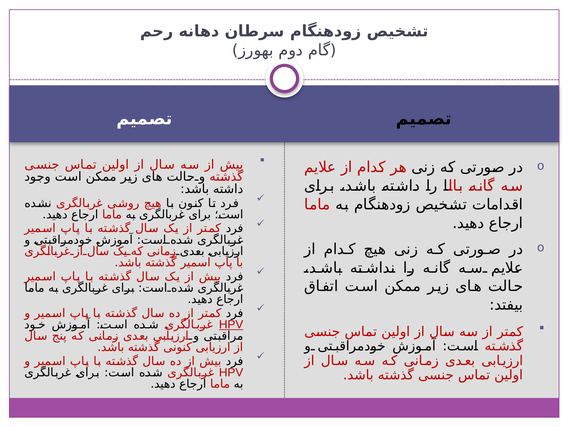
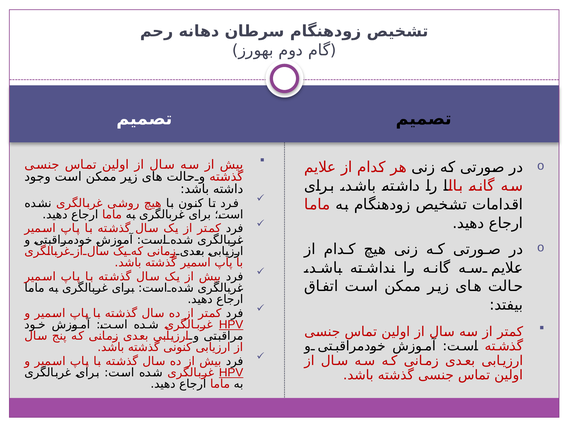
HPV underline: none -> present (231, 372)
